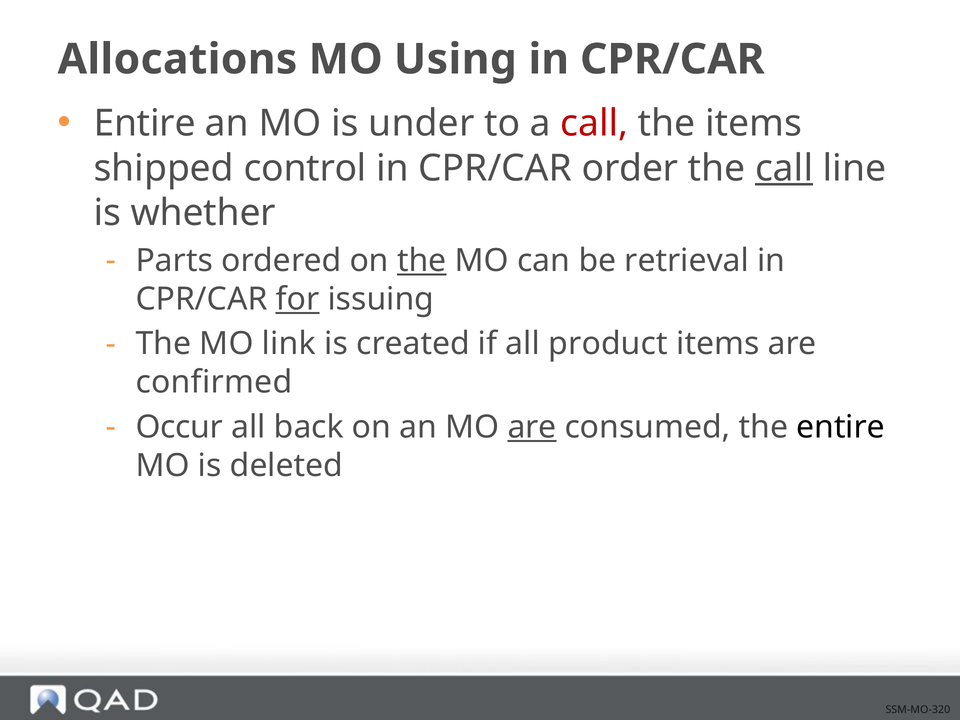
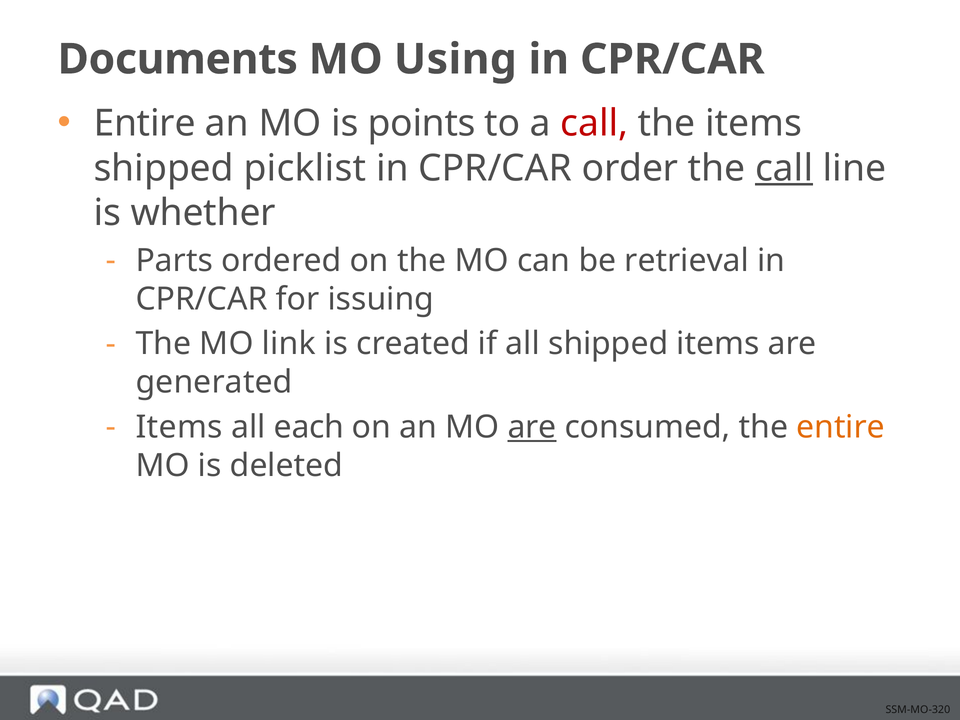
Allocations: Allocations -> Documents (178, 59)
under: under -> points (422, 123)
control: control -> picklist (305, 168)
the underline: present -> none (422, 261)
for underline: present -> none (298, 299)
all product: product -> shipped (608, 344)
confirmed: confirmed -> generated (214, 382)
Occur: Occur -> Items (179, 427)
back: back -> each (309, 427)
entire colour: black -> orange (841, 427)
